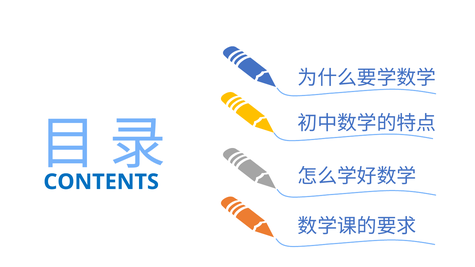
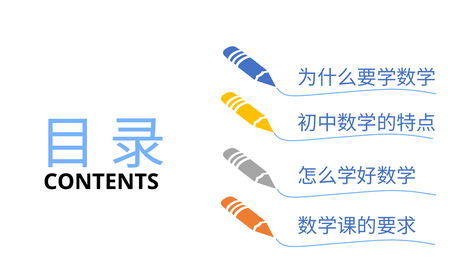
CONTENTS colour: blue -> black (101, 182)
